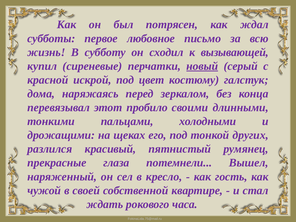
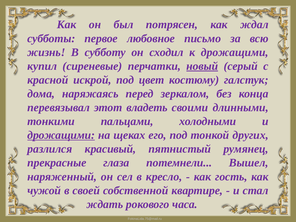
к вызывающей: вызывающей -> дрожащими (235, 52)
пробило: пробило -> владеть (147, 108)
дрожащими underline: none -> present (61, 135)
